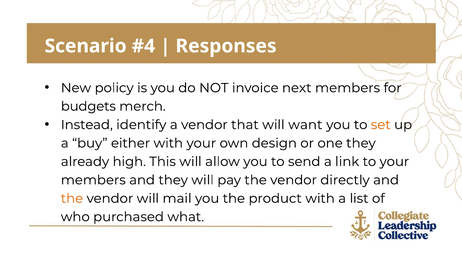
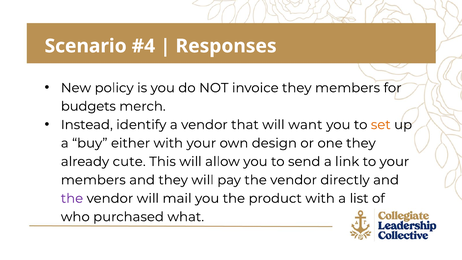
invoice next: next -> they (297, 88)
high: high -> cute (129, 162)
the colour: orange -> purple (72, 198)
